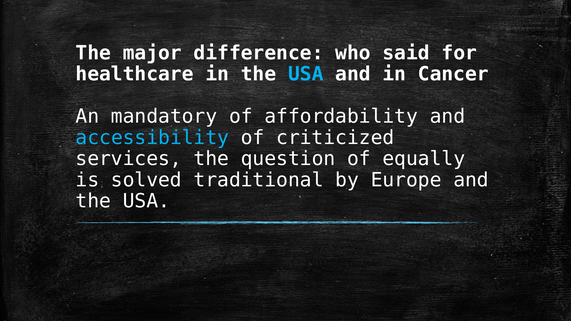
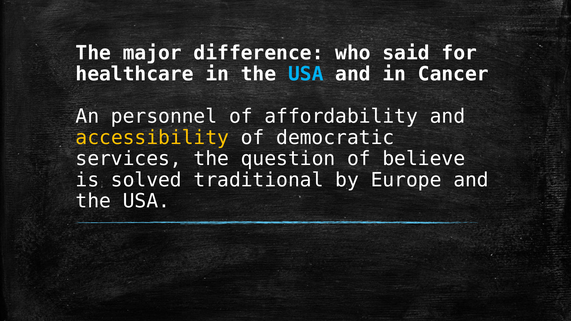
mandatory: mandatory -> personnel (164, 116)
accessibility colour: light blue -> yellow (152, 138)
criticized: criticized -> democratic (335, 138)
equally: equally -> believe (424, 159)
